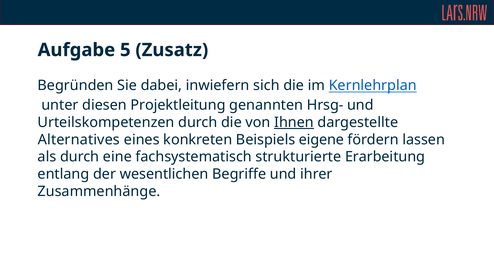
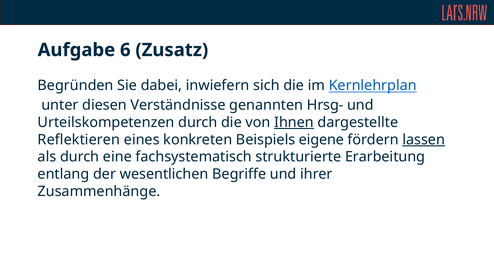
5: 5 -> 6 (125, 50)
Projektleitung: Projektleitung -> Verständnisse (178, 105)
Alternatives: Alternatives -> Reflektieren (79, 140)
lassen underline: none -> present (424, 140)
